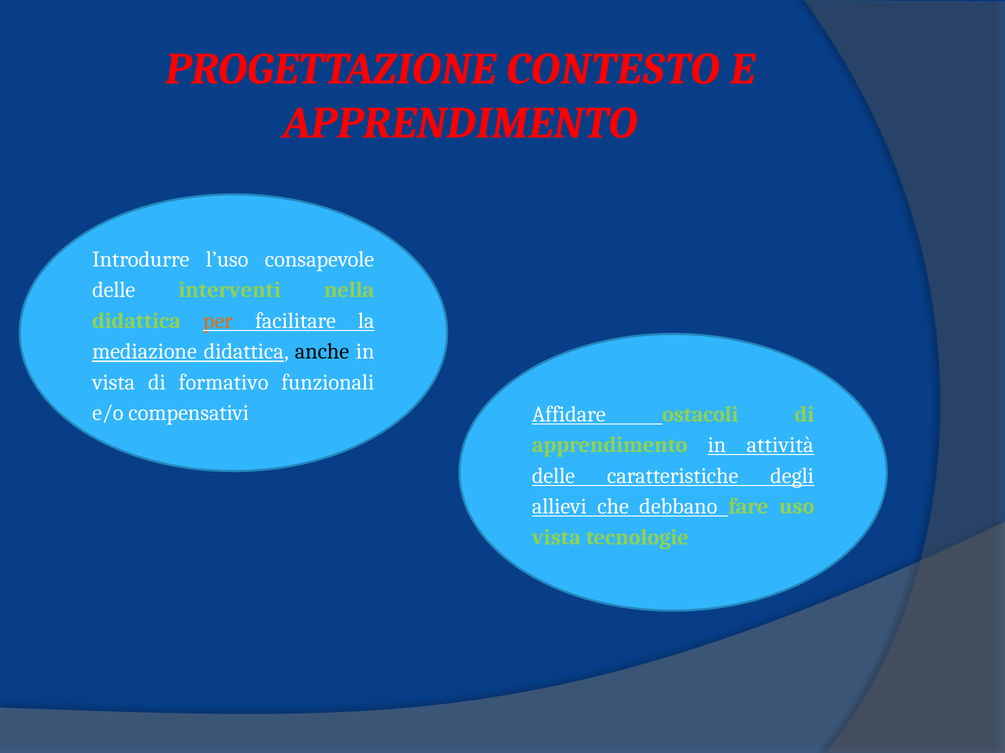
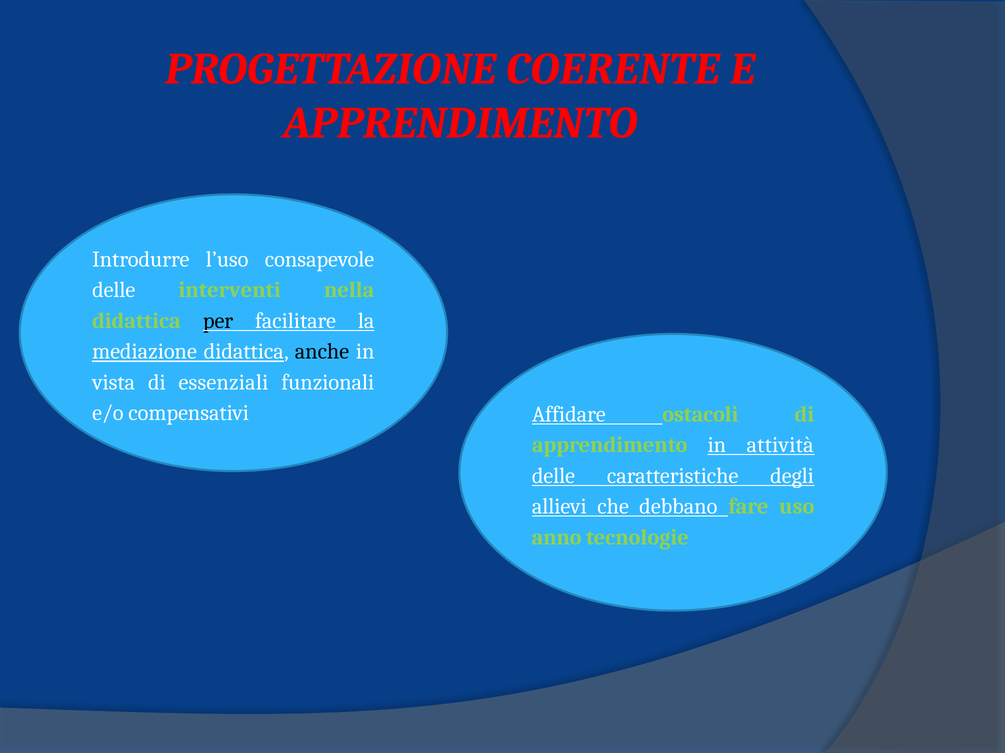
CONTESTO: CONTESTO -> COERENTE (613, 69)
per colour: orange -> black (218, 321)
formativo: formativo -> essenziali (223, 383)
vista: vista -> anno (557, 538)
